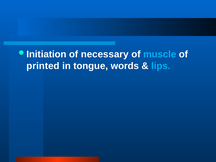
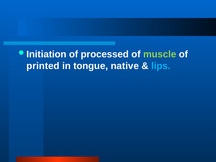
necessary: necessary -> processed (105, 54)
muscle colour: light blue -> light green (160, 54)
words: words -> native (125, 66)
